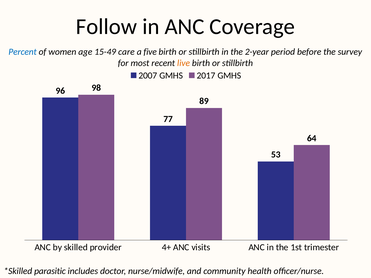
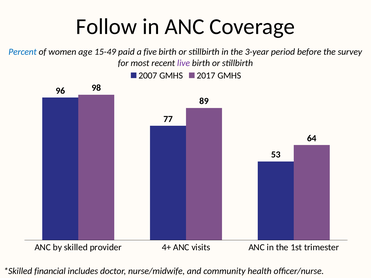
care: care -> paid (126, 52)
2-year: 2-year -> 3-year (257, 52)
live colour: orange -> purple (184, 63)
parasitic: parasitic -> financial (50, 271)
